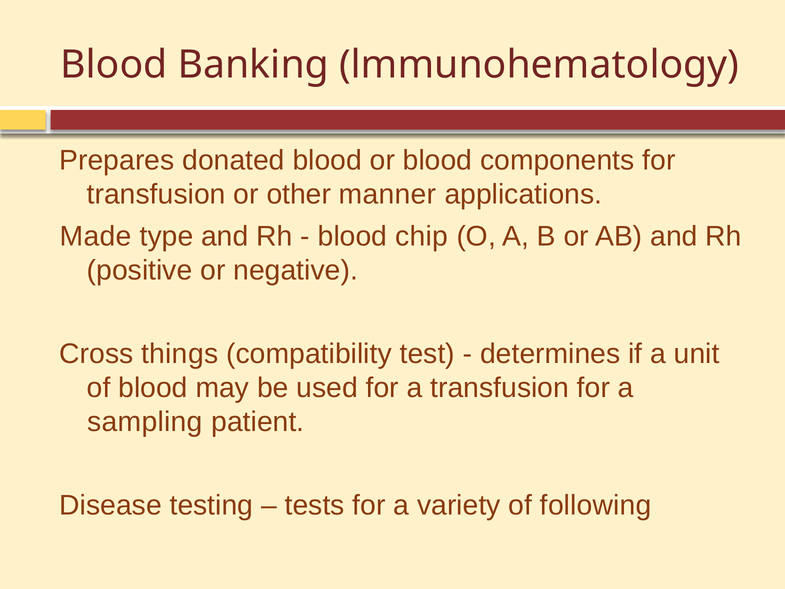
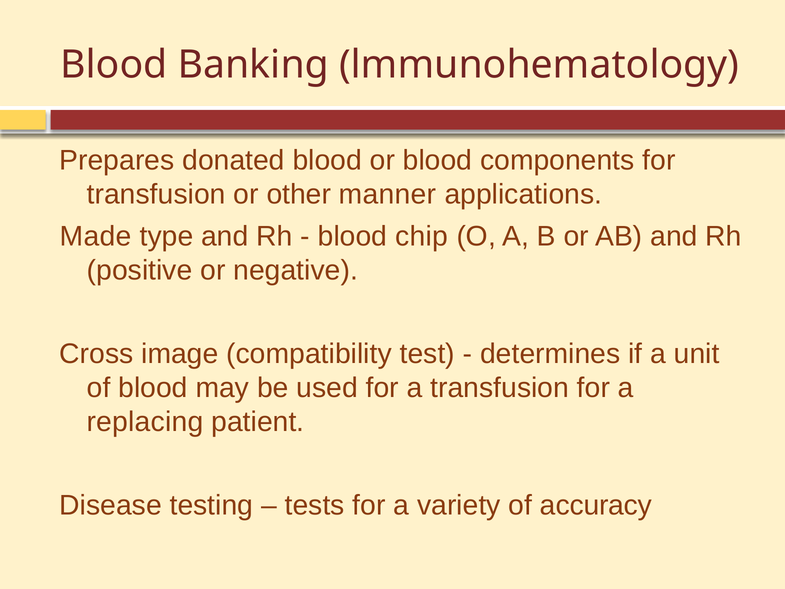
things: things -> image (180, 354)
sampling: sampling -> replacing (145, 422)
following: following -> accuracy (596, 505)
